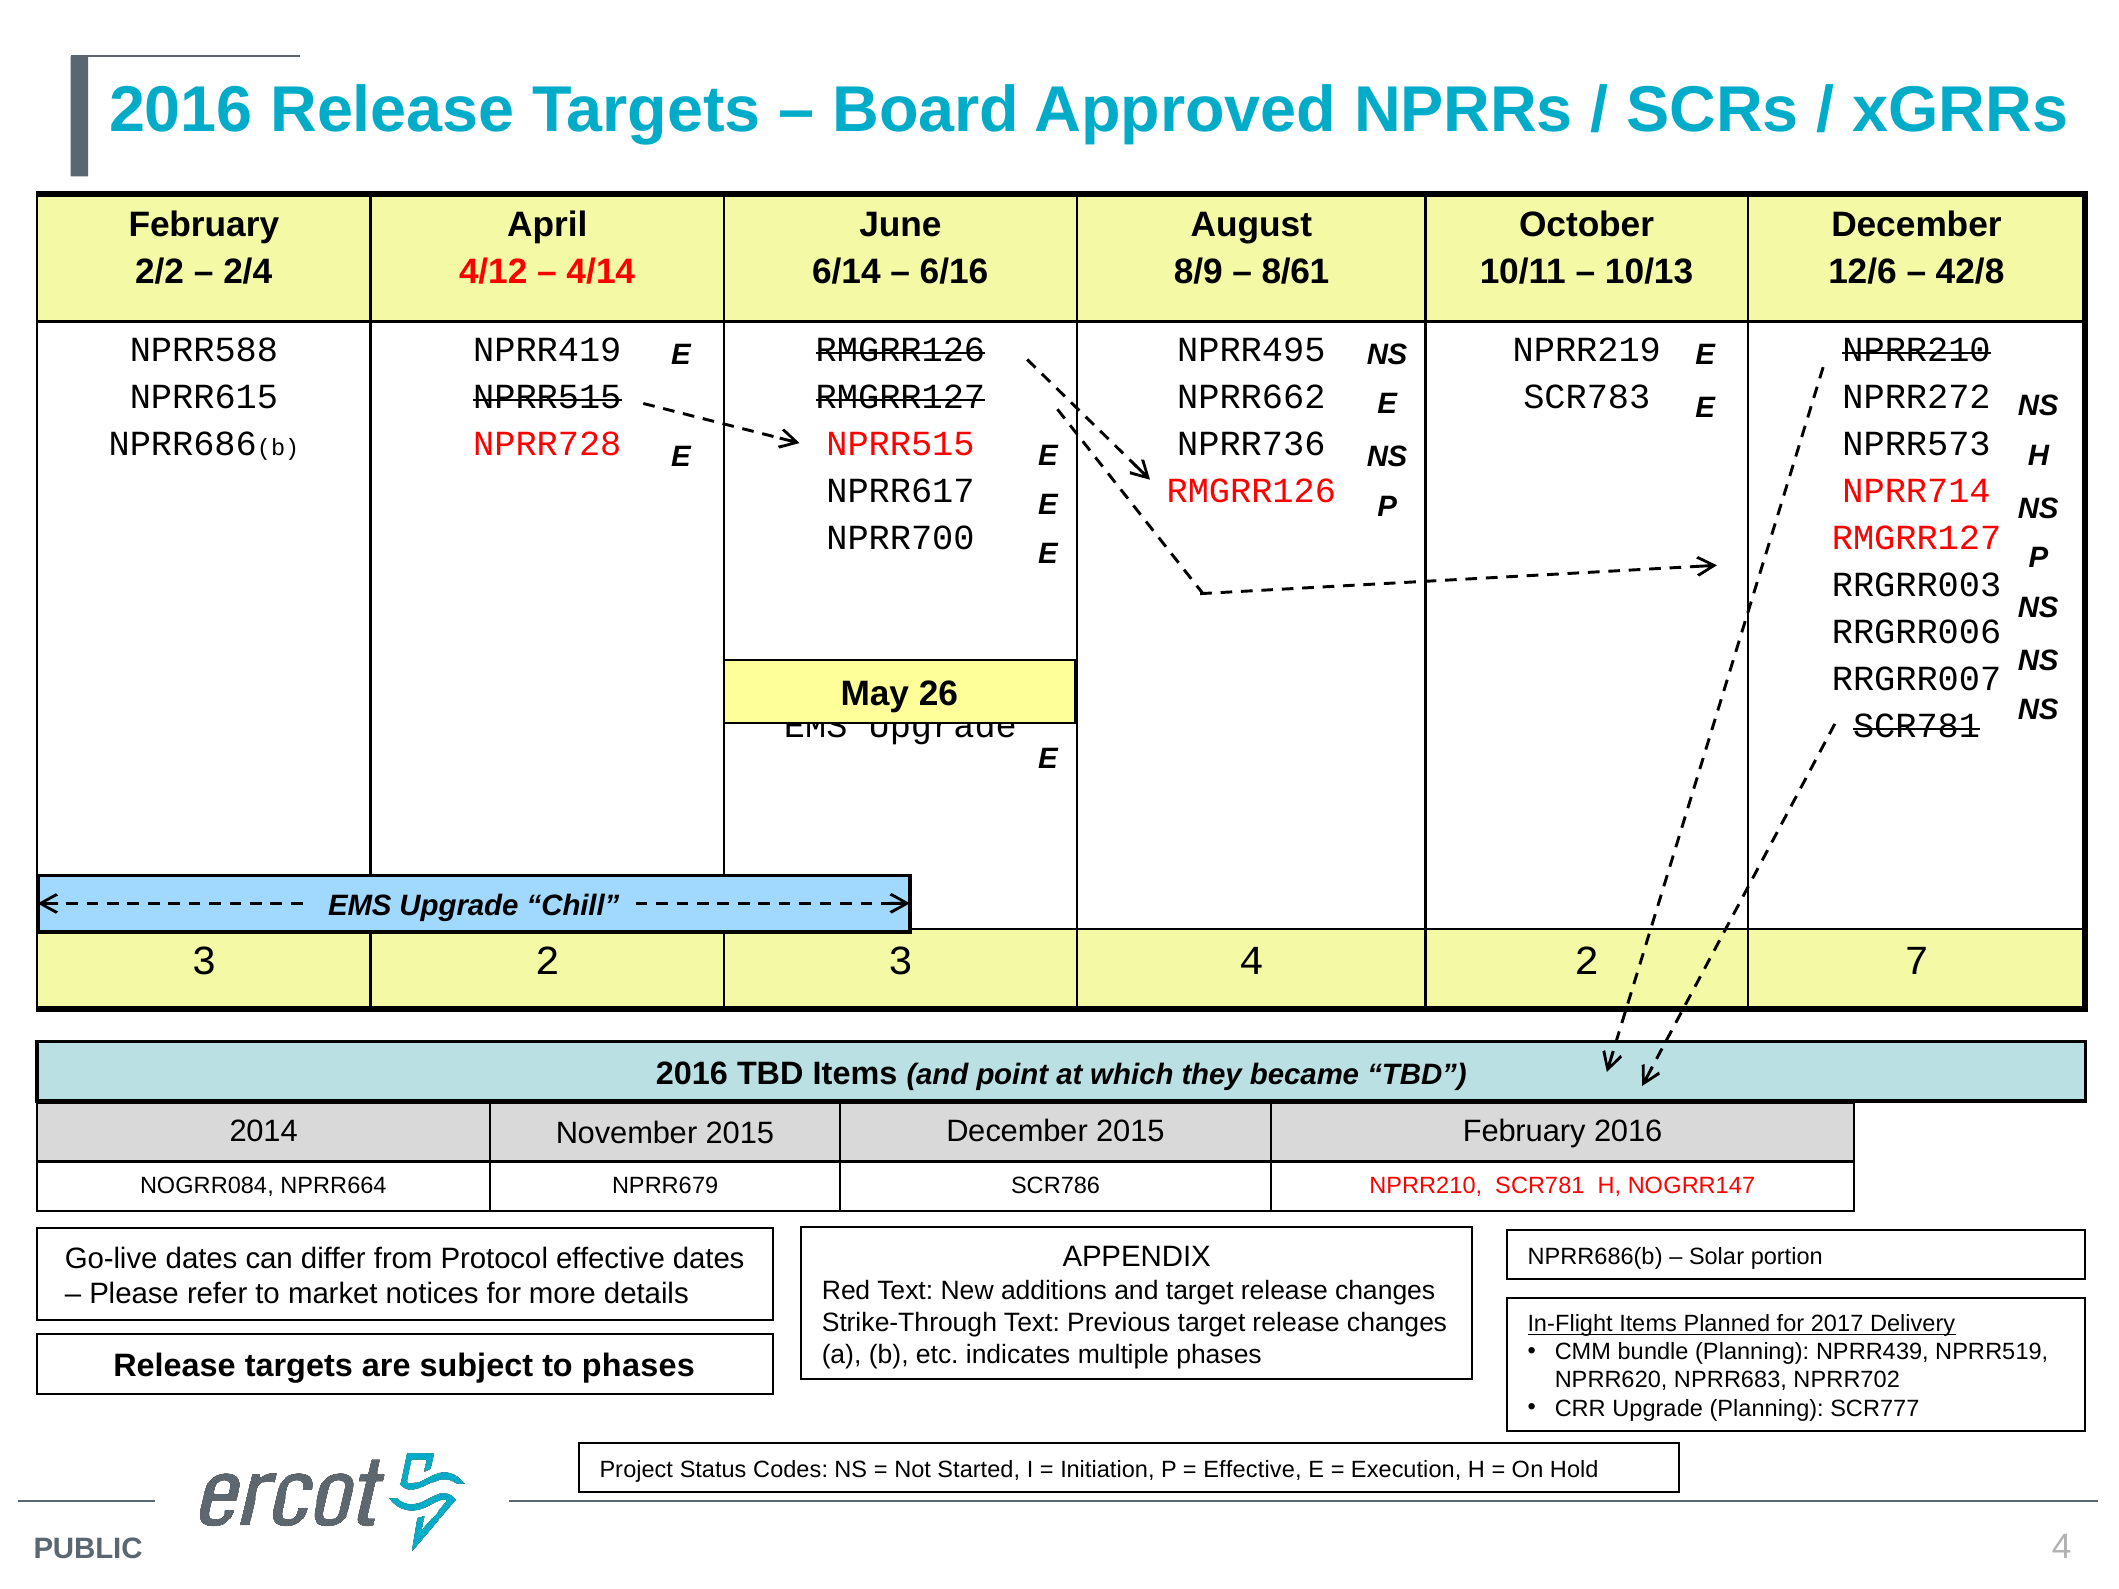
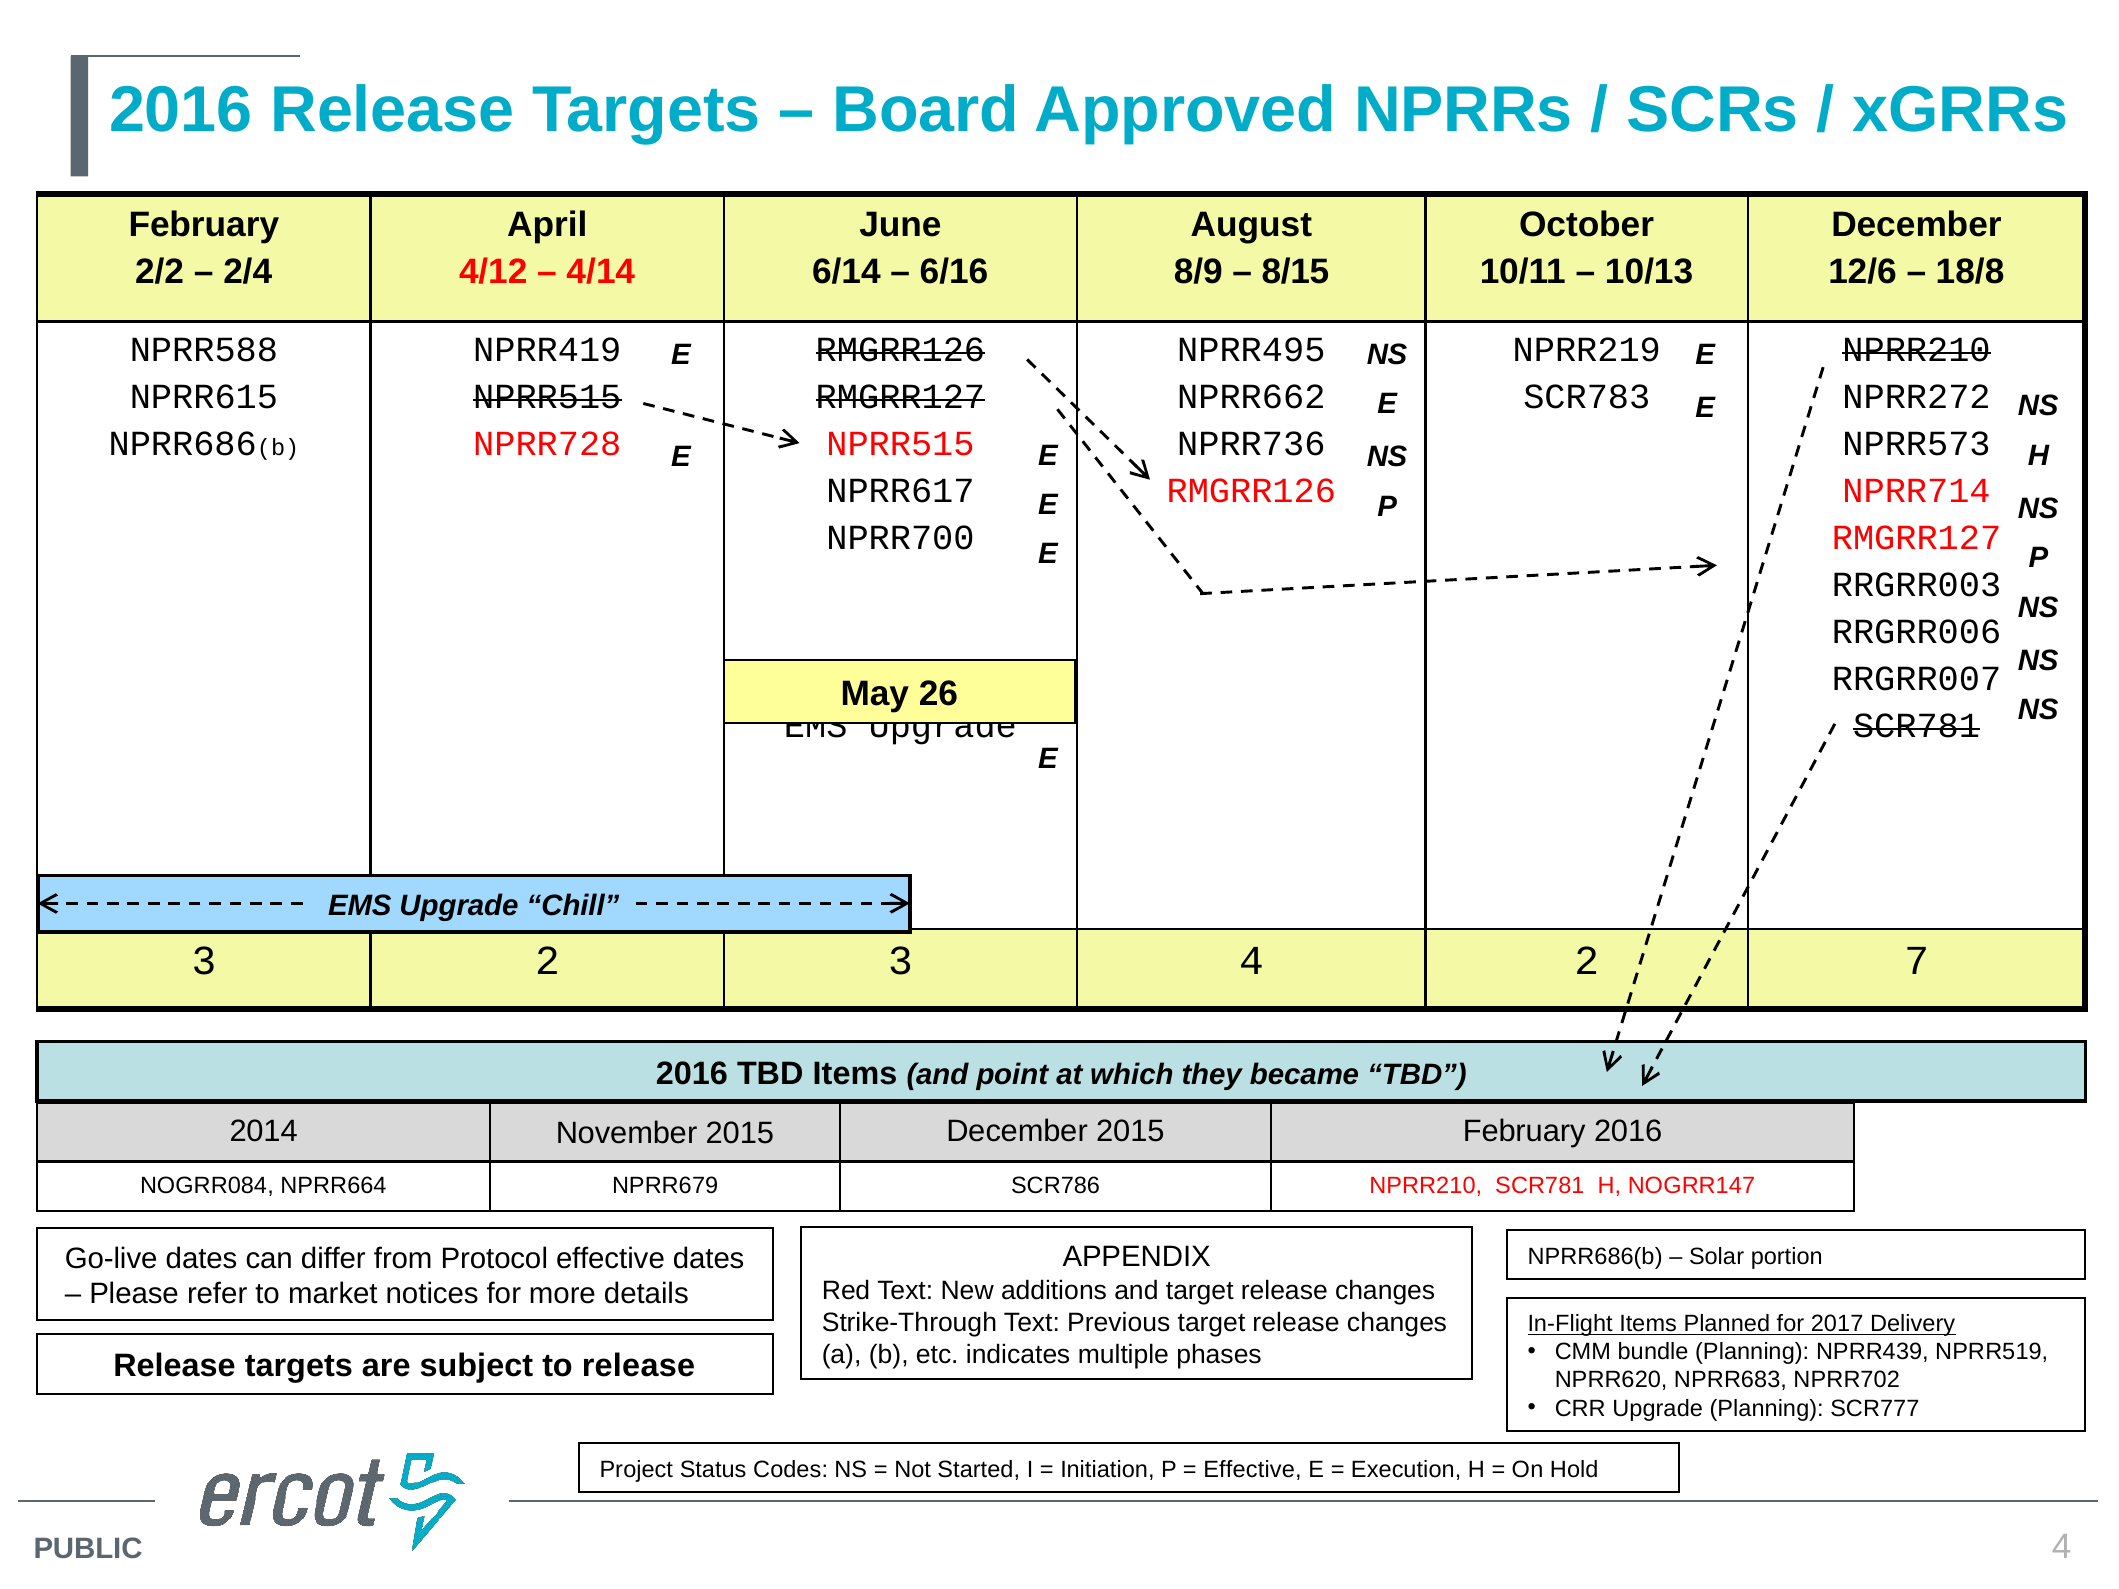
8/61: 8/61 -> 8/15 (1295, 272)
42/8: 42/8 -> 18/8 (1970, 272)
to phases: phases -> release (638, 1366)
